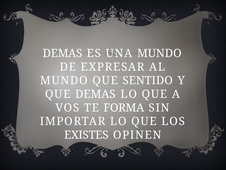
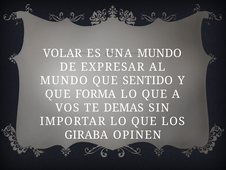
DEMAS: DEMAS -> VOLAR (62, 53)
QUE DEMAS: DEMAS -> FORMA (96, 94)
FORMA: FORMA -> DEMAS (124, 107)
EXISTES: EXISTES -> GIRABA (86, 135)
